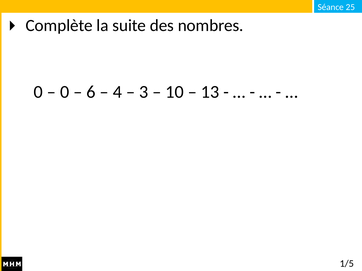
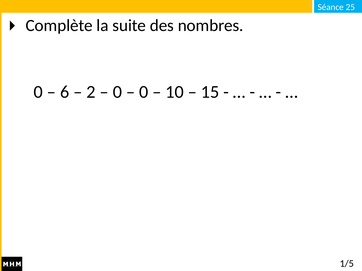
0: 0 -> 6 (65, 92)
6: 6 -> 2 (91, 92)
4: 4 -> 0 (117, 92)
3: 3 -> 0 (144, 92)
13: 13 -> 15 (210, 92)
